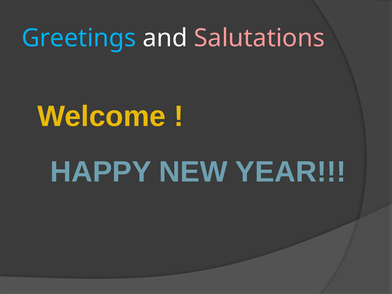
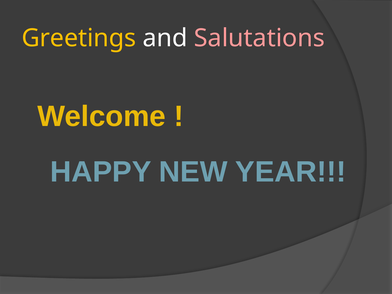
Greetings colour: light blue -> yellow (79, 38)
